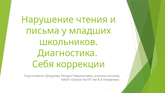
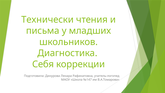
Нарушение: Нарушение -> Технически (47, 20)
